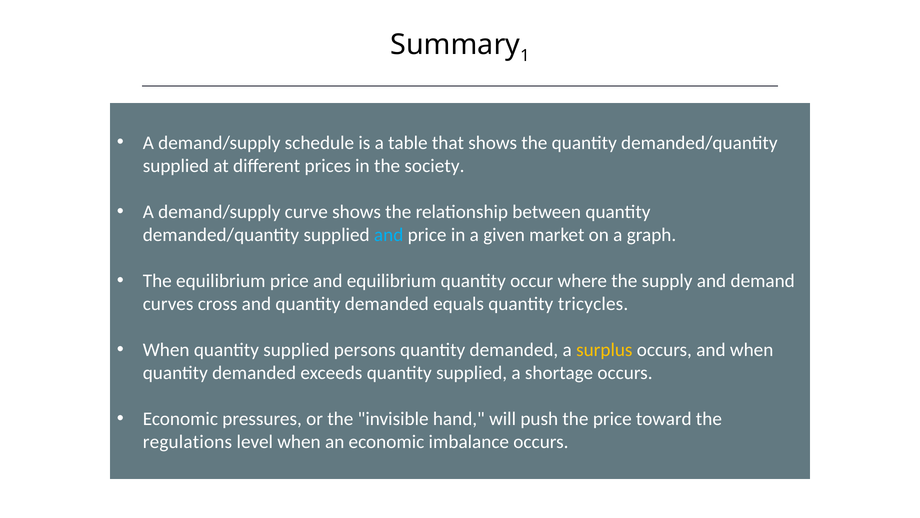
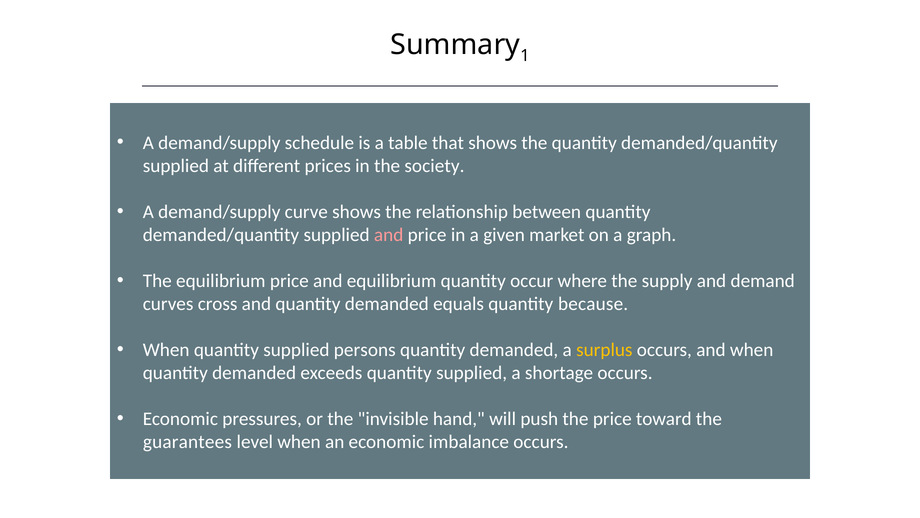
and colour: light blue -> pink (389, 235)
tricycles: tricycles -> because (593, 304)
regulations: regulations -> guarantees (187, 442)
